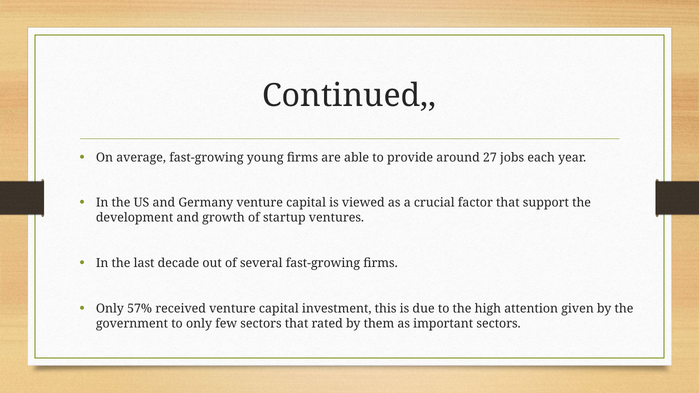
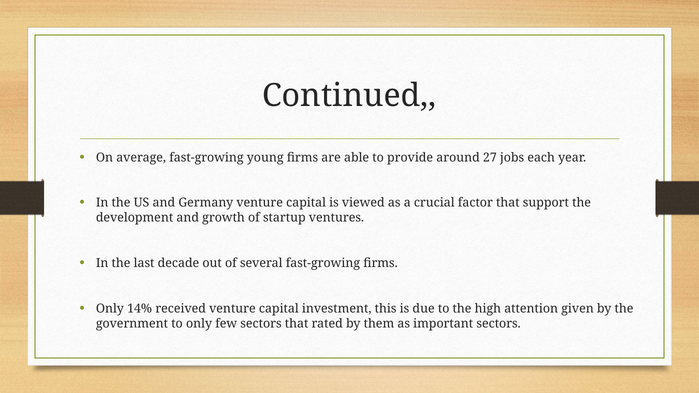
57%: 57% -> 14% (140, 309)
